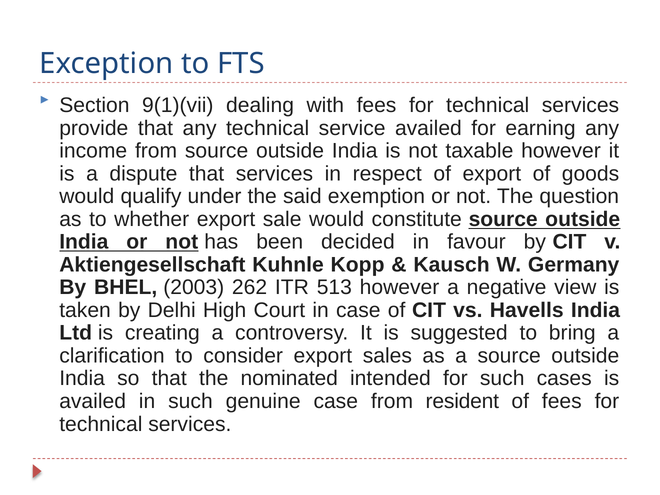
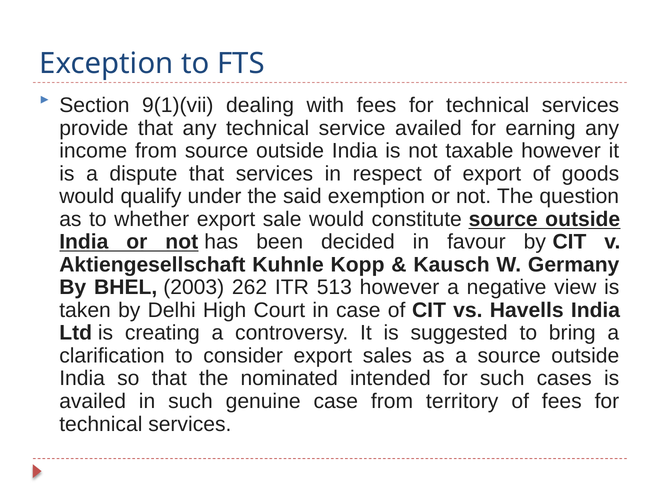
resident: resident -> territory (462, 401)
